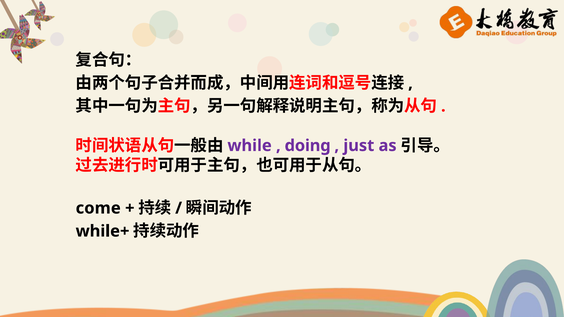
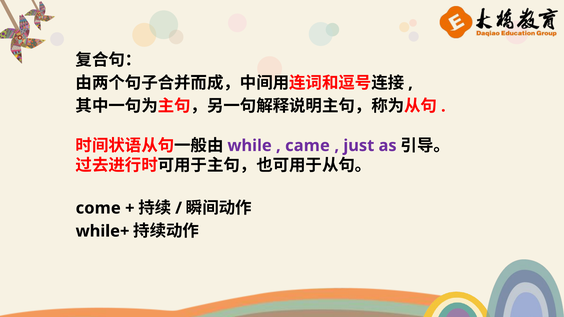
doing: doing -> came (307, 146)
